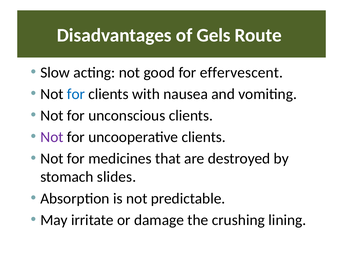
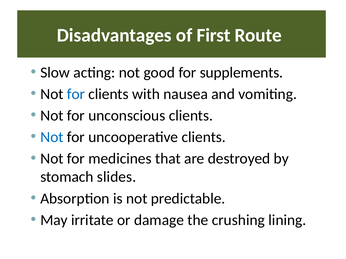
Gels: Gels -> First (214, 35)
effervescent: effervescent -> supplements (241, 73)
Not colour: purple -> blue (52, 137)
